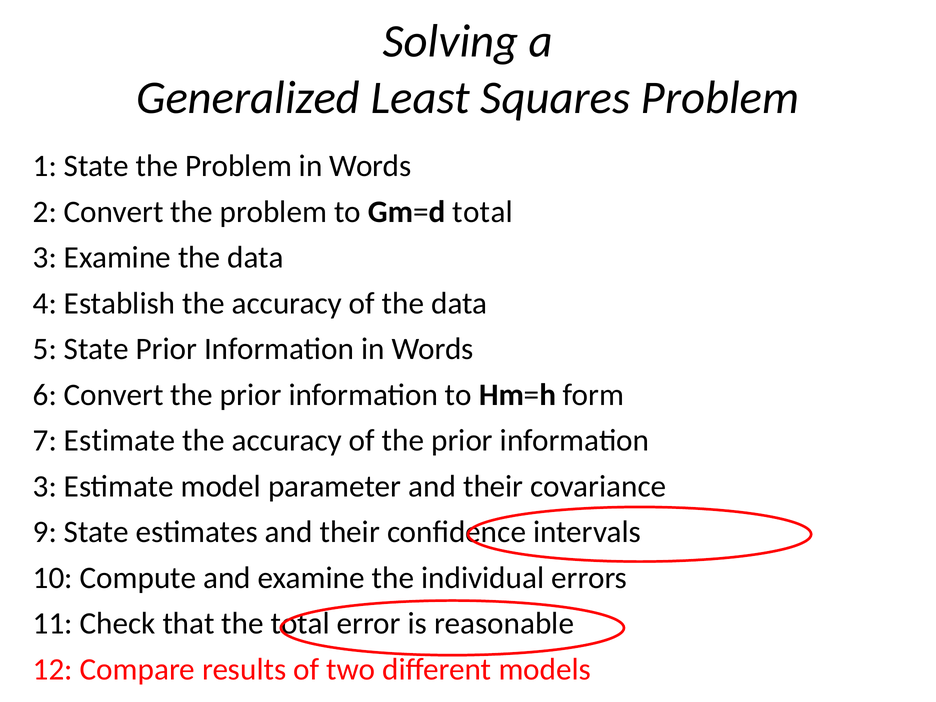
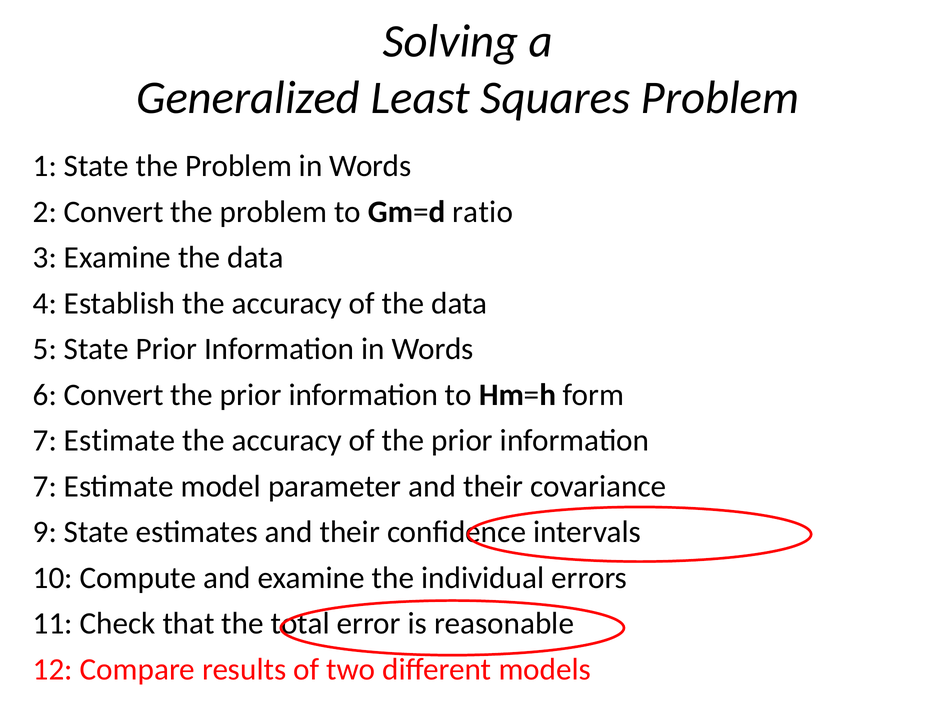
Gm=d total: total -> ratio (483, 212)
3: 3 -> 7 (45, 486)
